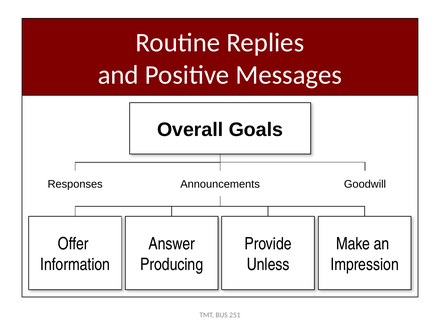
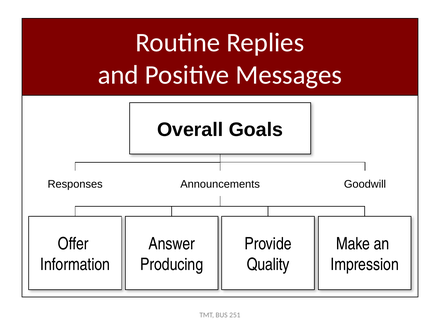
Unless: Unless -> Quality (268, 264)
